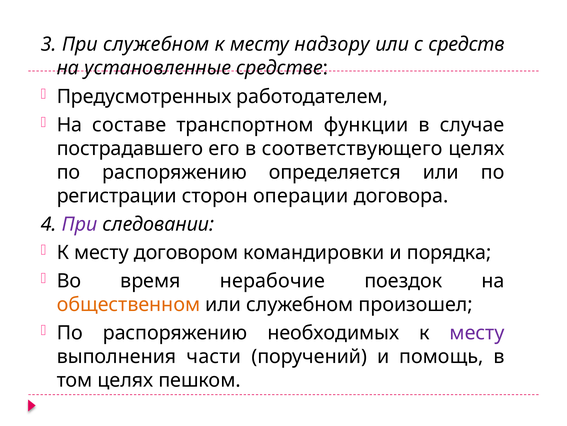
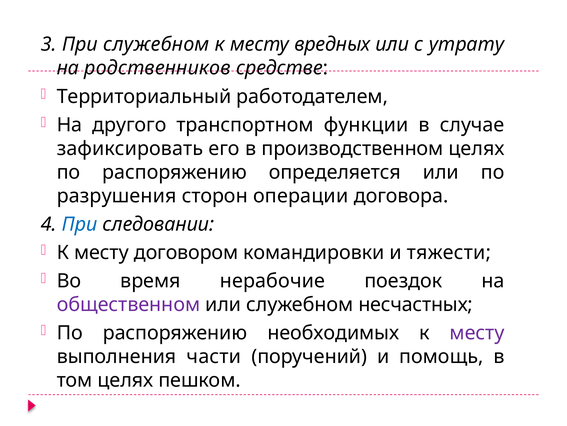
надзору: надзору -> вредных (332, 44)
средств: средств -> утрату (467, 44)
установленные: установленные -> родственников (157, 68)
Предусмотренных: Предусмотренных -> Территориальный (144, 96)
составе: составе -> другого (129, 125)
пострадавшего: пострадавшего -> зафиксировать (130, 148)
соответствующего: соответствующего -> производственном (352, 148)
регистрации: регистрации -> разрушения (117, 196)
При colour: purple -> blue (80, 224)
порядка: порядка -> тяжести (449, 252)
общественном colour: orange -> purple (128, 304)
произошел: произошел -> несчастных (416, 304)
